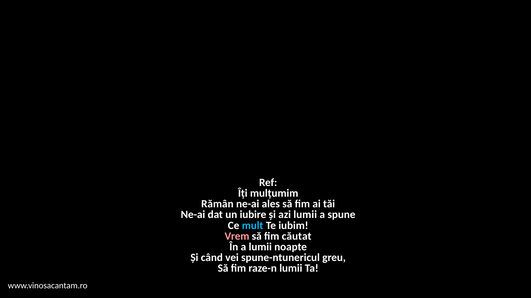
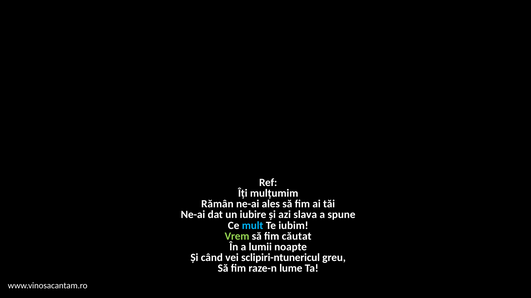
azi lumii: lumii -> slava (305, 215)
Vrem colour: pink -> light green (237, 237)
spune-ntunericul: spune-ntunericul -> sclipiri-ntunericul (281, 258)
raze-n lumii: lumii -> lume (291, 269)
